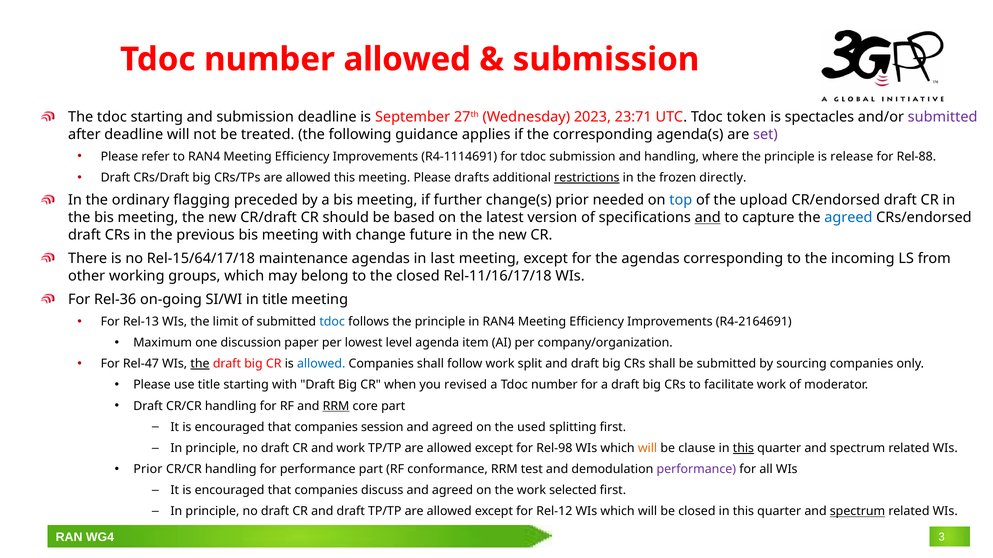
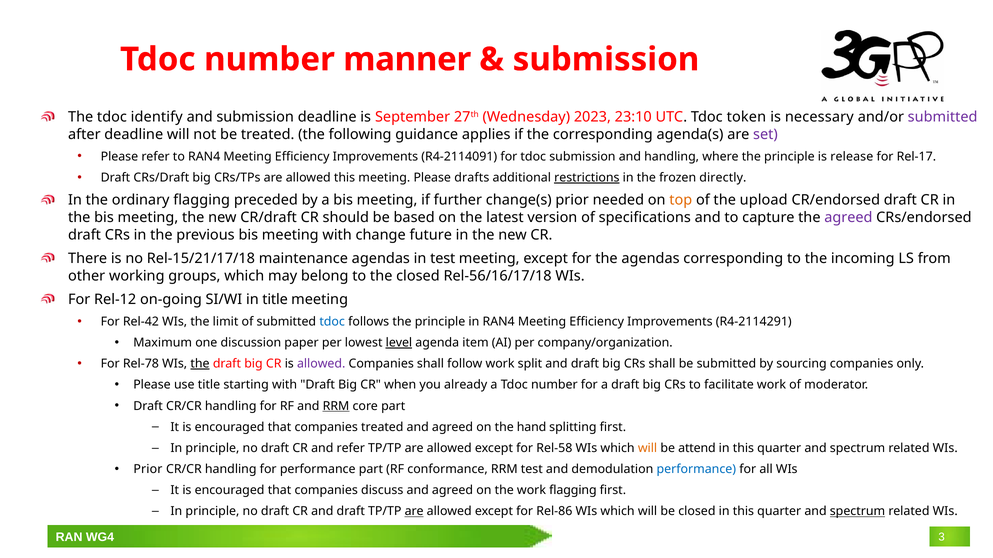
number allowed: allowed -> manner (407, 59)
tdoc starting: starting -> identify (157, 117)
23:71: 23:71 -> 23:10 (633, 117)
spectacles: spectacles -> necessary (819, 117)
R4-1114691: R4-1114691 -> R4-2114091 (459, 157)
Rel-88: Rel-88 -> Rel-17 (916, 157)
top colour: blue -> orange (681, 200)
and underline: present -> none (708, 218)
agreed colour: blue -> purple (848, 218)
Rel-15/64/17/18: Rel-15/64/17/18 -> Rel-15/21/17/18 (201, 259)
in last: last -> test (443, 259)
Rel-11/16/17/18: Rel-11/16/17/18 -> Rel-56/16/17/18 (498, 276)
Rel-36: Rel-36 -> Rel-12 (115, 300)
Rel-13: Rel-13 -> Rel-42 (141, 322)
R4-2164691: R4-2164691 -> R4-2114291 (754, 322)
level underline: none -> present (399, 343)
Rel-47: Rel-47 -> Rel-78 (141, 364)
allowed colour: blue -> purple (321, 364)
revised: revised -> already (466, 385)
companies session: session -> treated (382, 427)
used: used -> hand (532, 427)
and work: work -> refer (351, 449)
Rel-98: Rel-98 -> Rel-58 (554, 449)
clause: clause -> attend (697, 449)
this underline: present -> none (743, 449)
performance colour: purple -> blue (696, 470)
work selected: selected -> flagging (573, 491)
are underline: none -> present (414, 512)
Rel-12: Rel-12 -> Rel-86 (554, 512)
